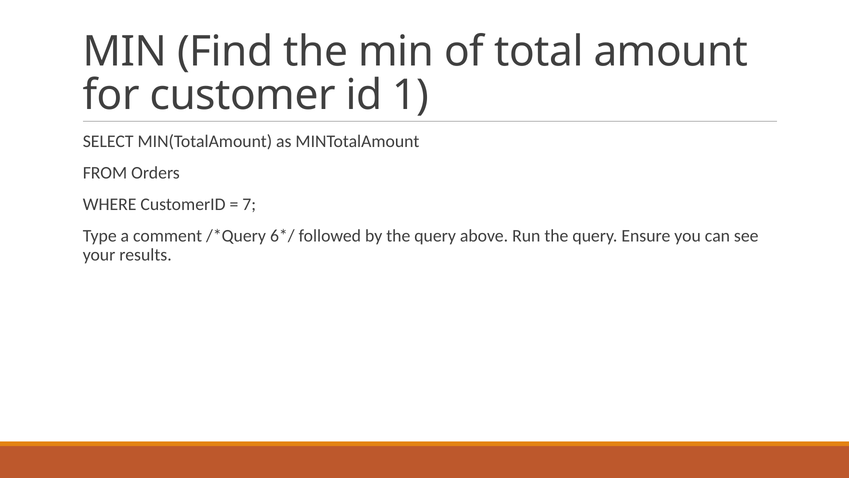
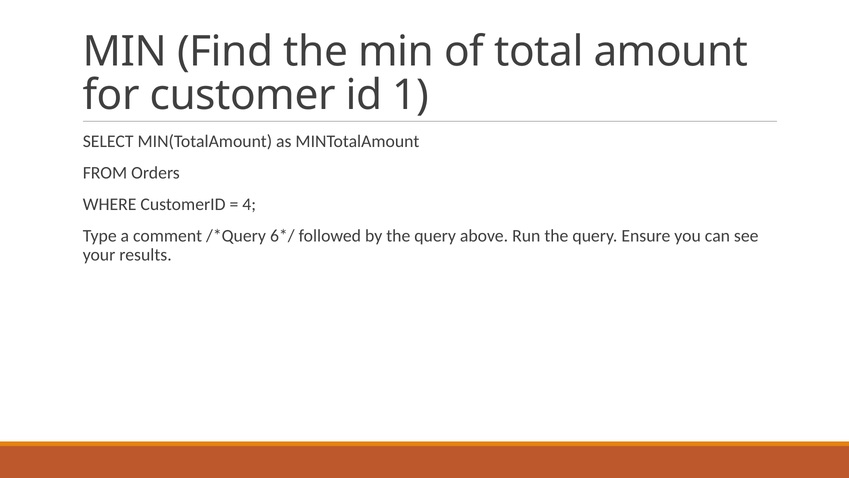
7: 7 -> 4 (249, 204)
